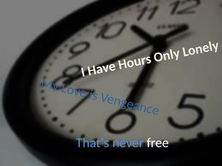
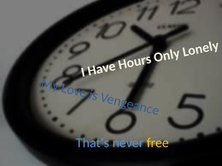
free colour: white -> yellow (158, 143)
